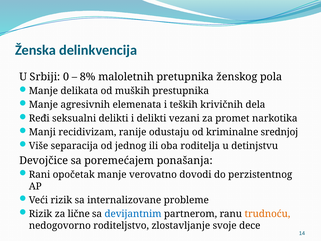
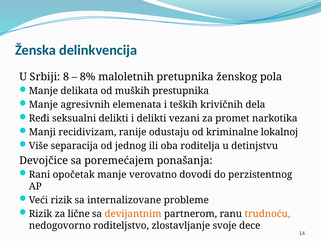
0: 0 -> 8 (66, 77)
srednjoj: srednjoj -> lokalnoj (279, 132)
devijantnim colour: blue -> orange (133, 214)
